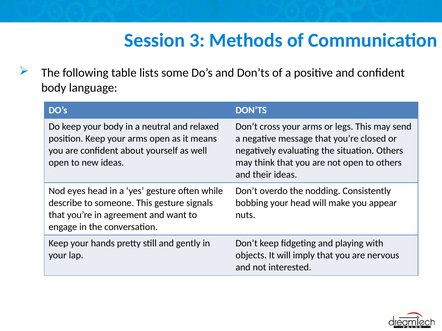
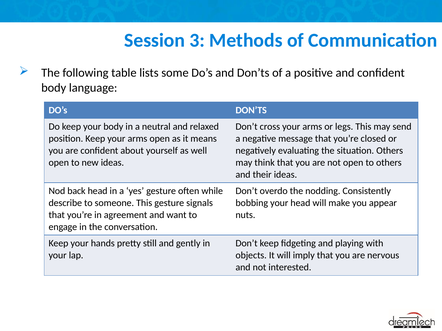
eyes: eyes -> back (76, 191)
